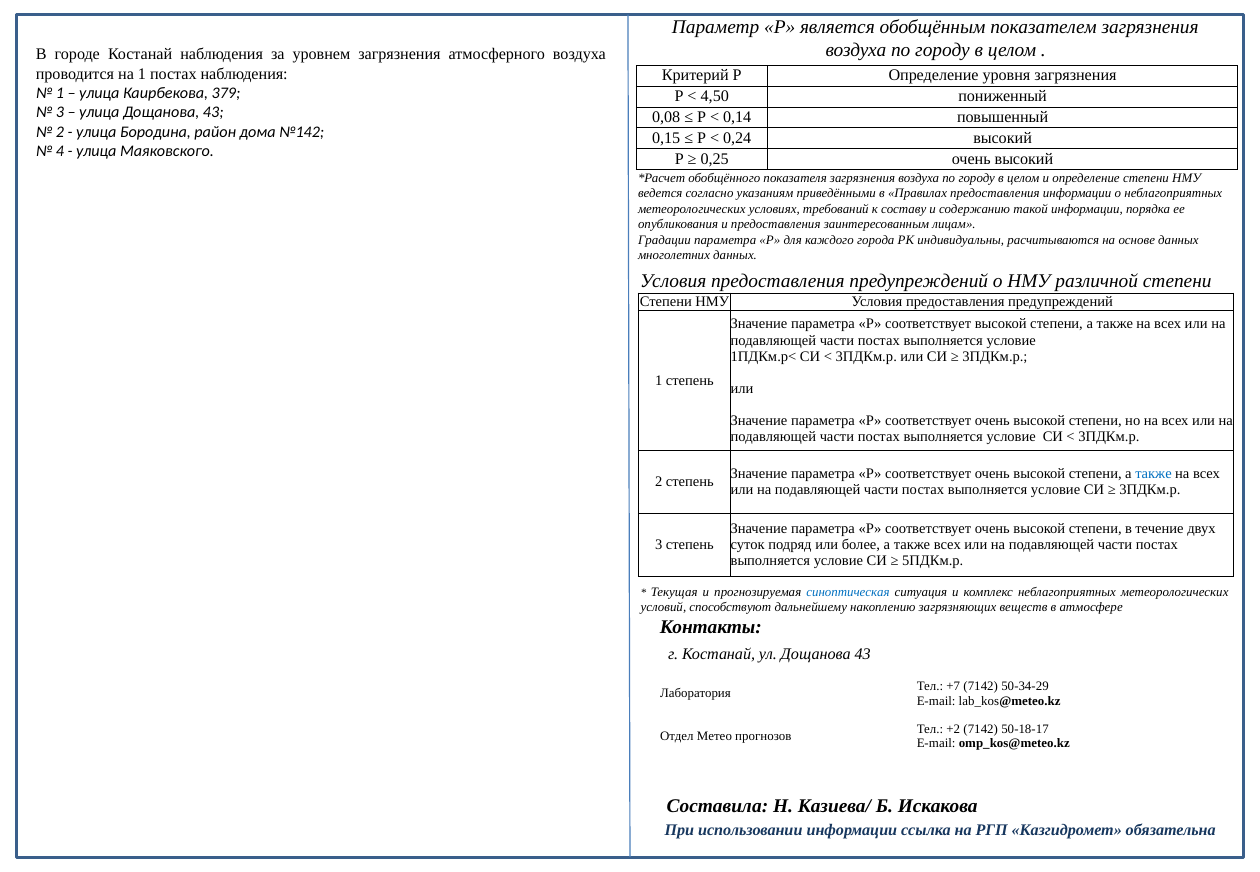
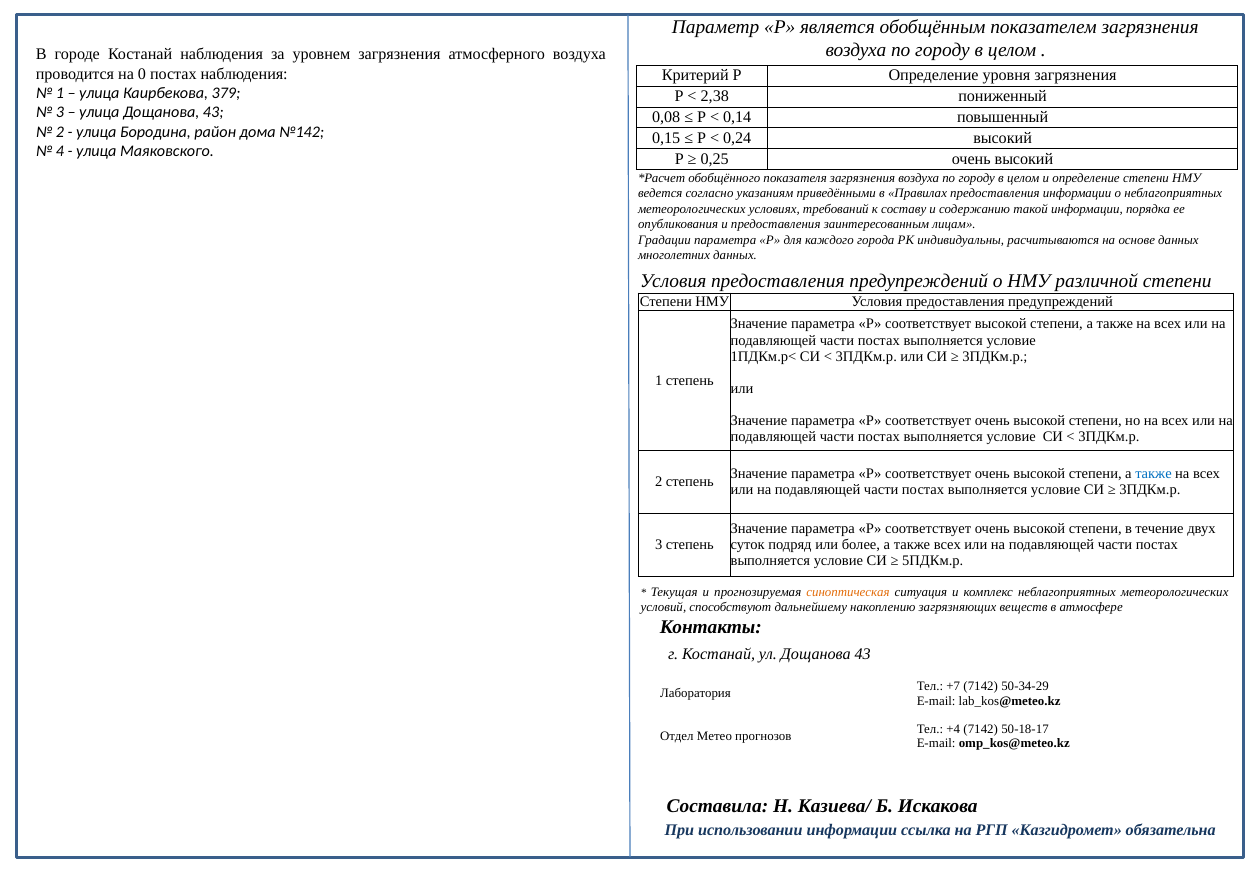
на 1: 1 -> 0 (142, 74)
4,50: 4,50 -> 2,38 (715, 96)
синоптическая colour: blue -> orange (848, 592)
+2: +2 -> +4 (953, 729)
